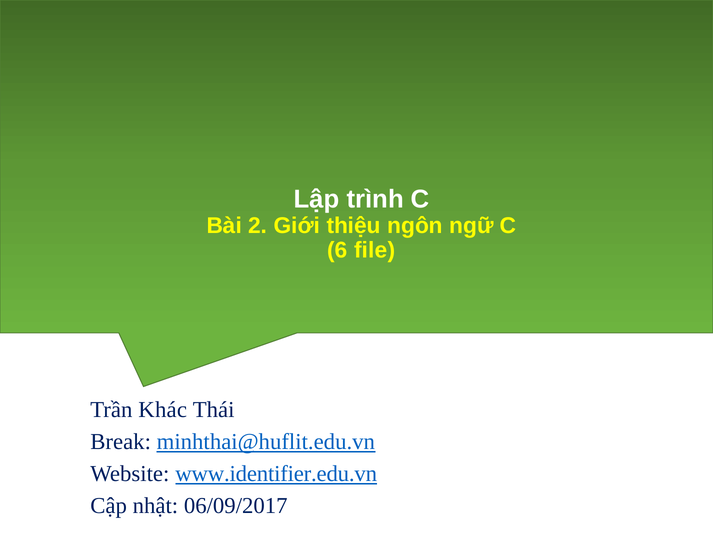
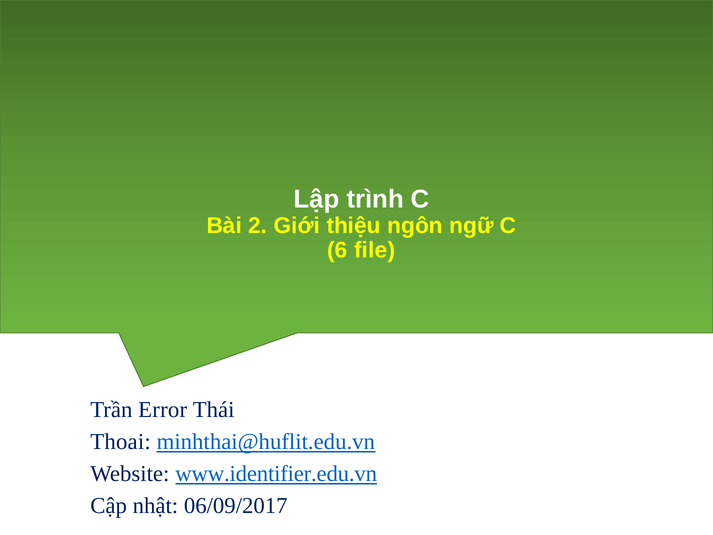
Khác: Khác -> Error (163, 409)
Break: Break -> Thoai (121, 442)
